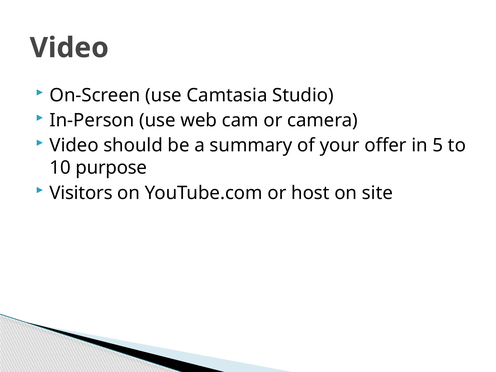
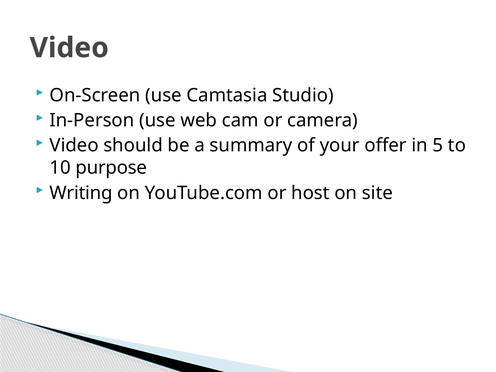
Visitors: Visitors -> Writing (81, 193)
